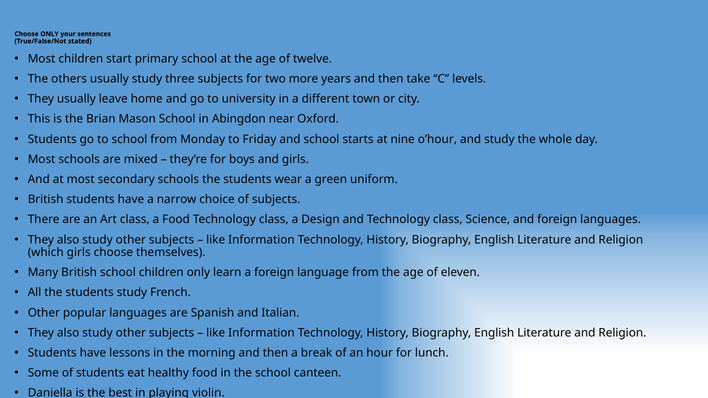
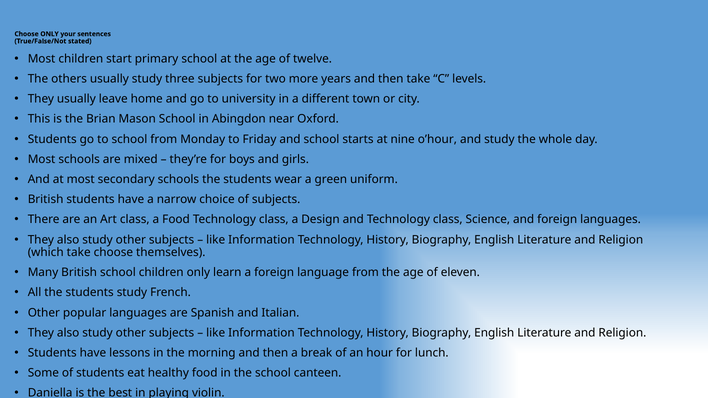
which girls: girls -> take (79, 253)
